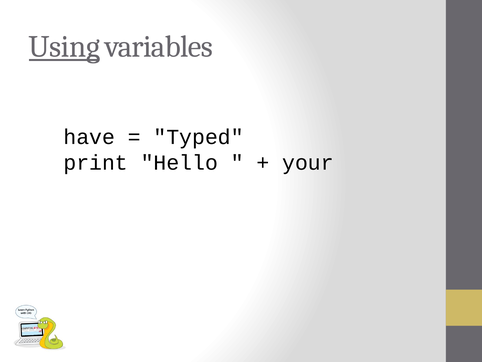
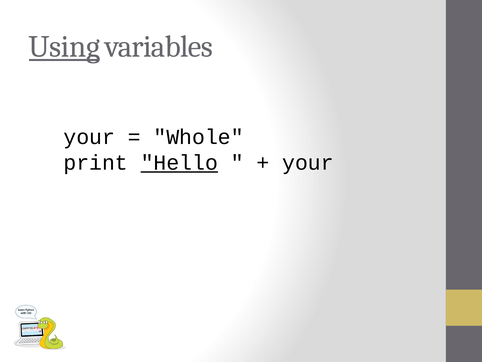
have: have -> your (89, 137)
Typed: Typed -> Whole (199, 137)
Hello underline: none -> present (179, 162)
